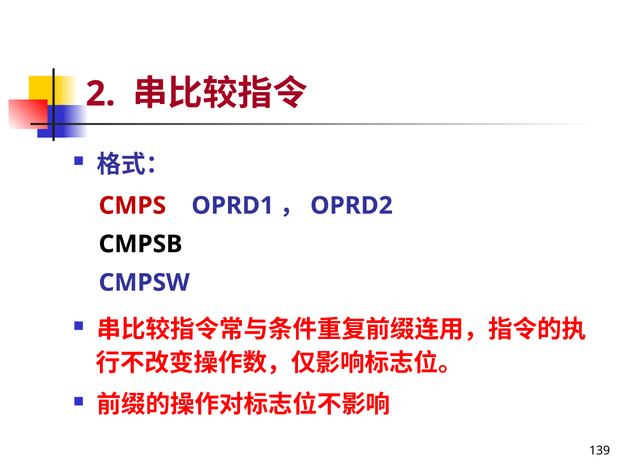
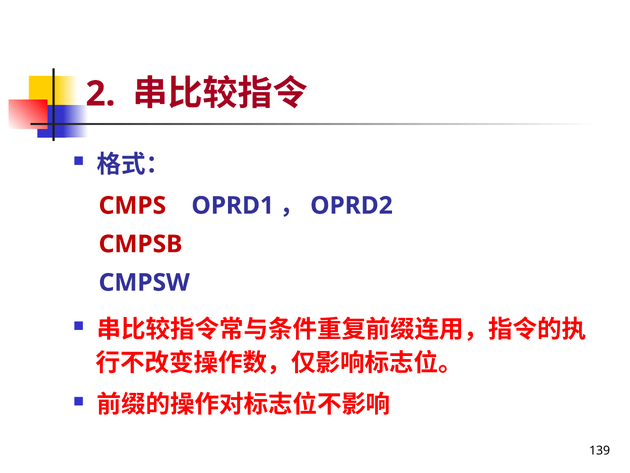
CMPSB colour: black -> red (141, 244)
